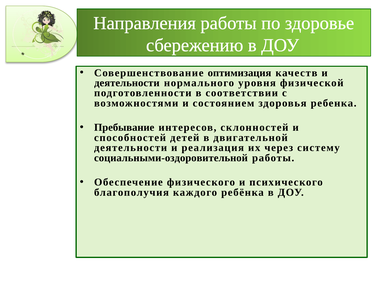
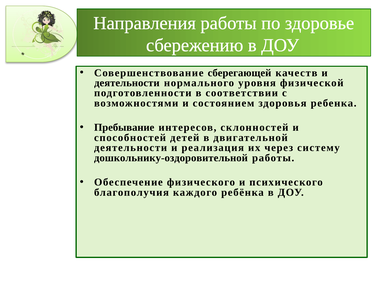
оптимизация: оптимизация -> сберегающей (239, 73)
социальными-оздоровительной: социальными-оздоровительной -> дошкольнику-оздоровительной (171, 158)
